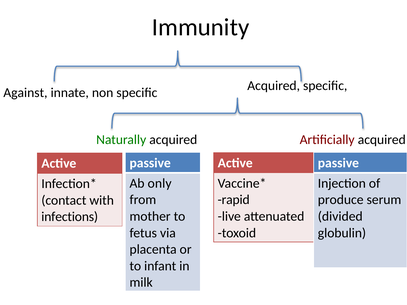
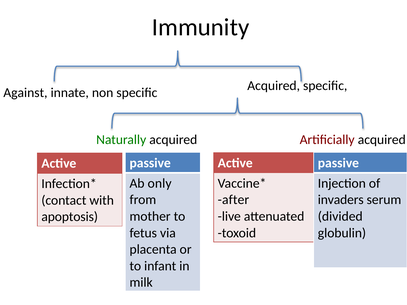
rapid: rapid -> after (233, 200)
produce: produce -> invaders (341, 200)
infections: infections -> apoptosis (70, 217)
